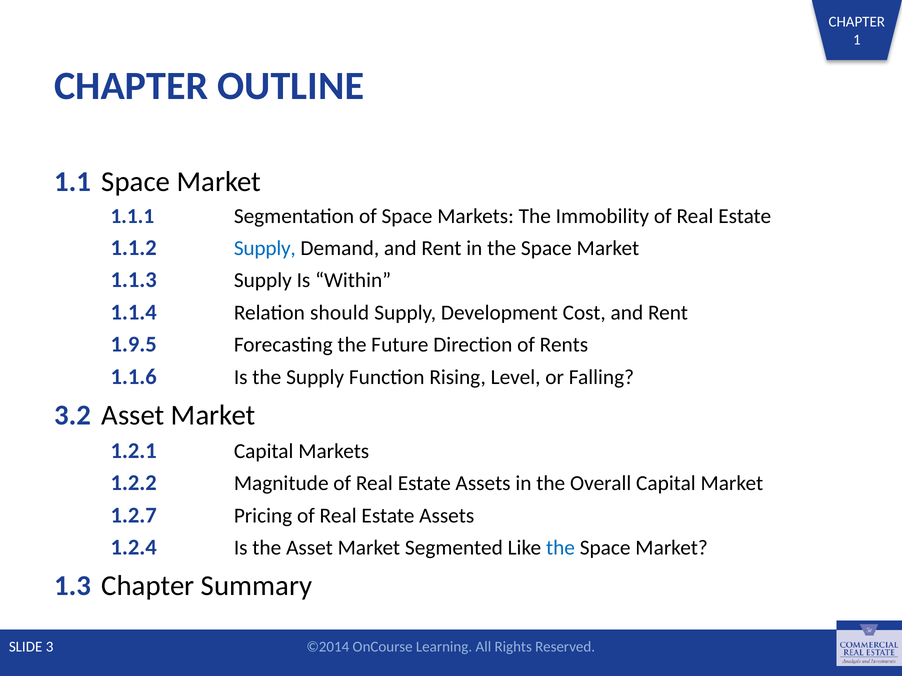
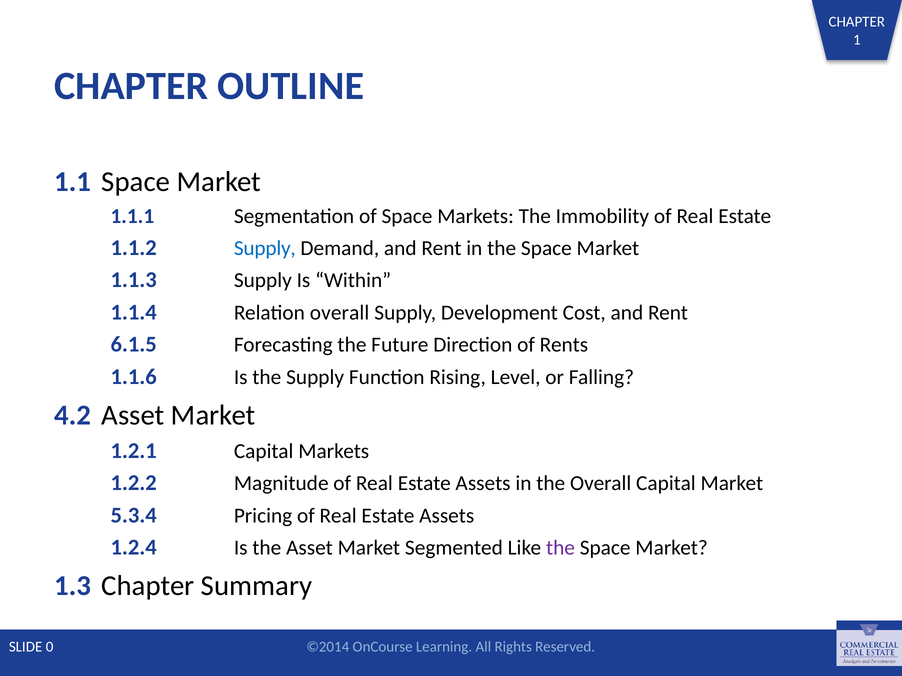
Relation should: should -> overall (340, 313)
1.9.5: 1.9.5 -> 6.1.5 (134, 345)
3.2: 3.2 -> 4.2 (73, 415)
1.2.7: 1.2.7 -> 5.3.4 (134, 516)
the colour: blue -> purple (560, 548)
3: 3 -> 0 (50, 647)
